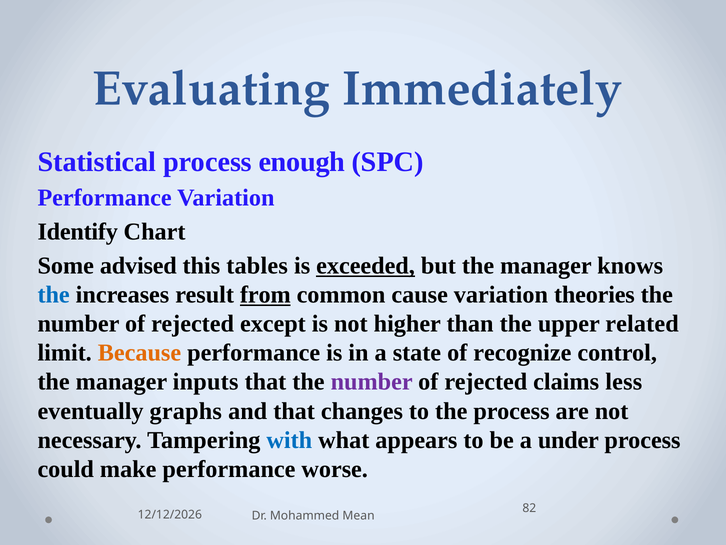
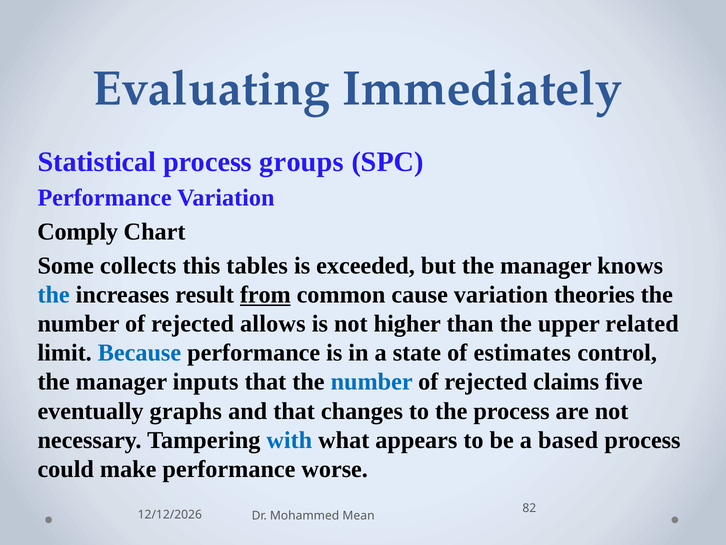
enough: enough -> groups (302, 162)
Identify: Identify -> Comply (78, 232)
advised: advised -> collects (138, 265)
exceeded underline: present -> none (366, 265)
except: except -> allows (273, 324)
Because colour: orange -> blue (139, 353)
recognize: recognize -> estimates (522, 353)
number colour: purple -> blue (372, 382)
less: less -> five (624, 382)
under: under -> based (568, 440)
